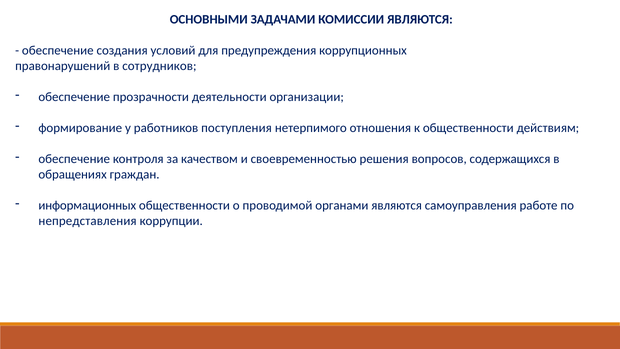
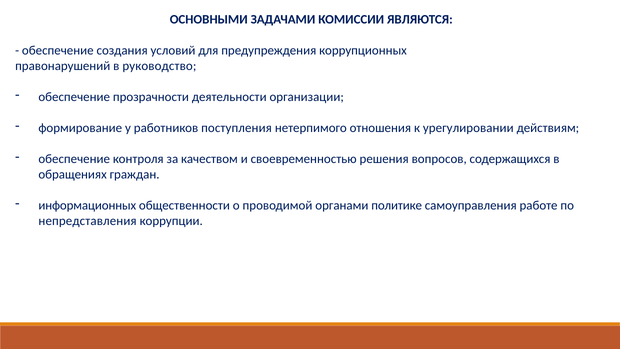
сотрудников: сотрудников -> руководство (159, 66)
к общественности: общественности -> урегулировании (468, 128)
органами являются: являются -> политике (397, 205)
